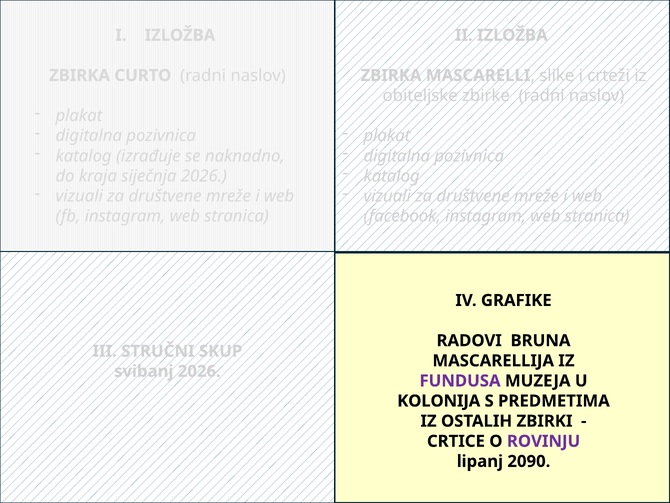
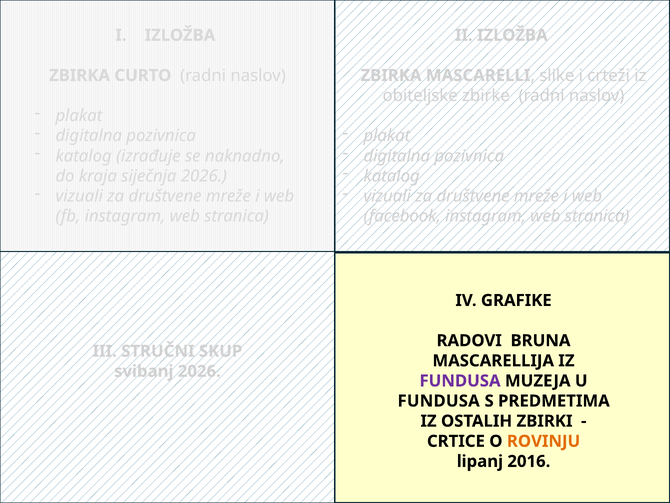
KOLONIJA: KOLONIJA -> FUNDUSA (439, 401)
ROVINJU colour: purple -> orange (544, 441)
2090: 2090 -> 2016 (529, 461)
